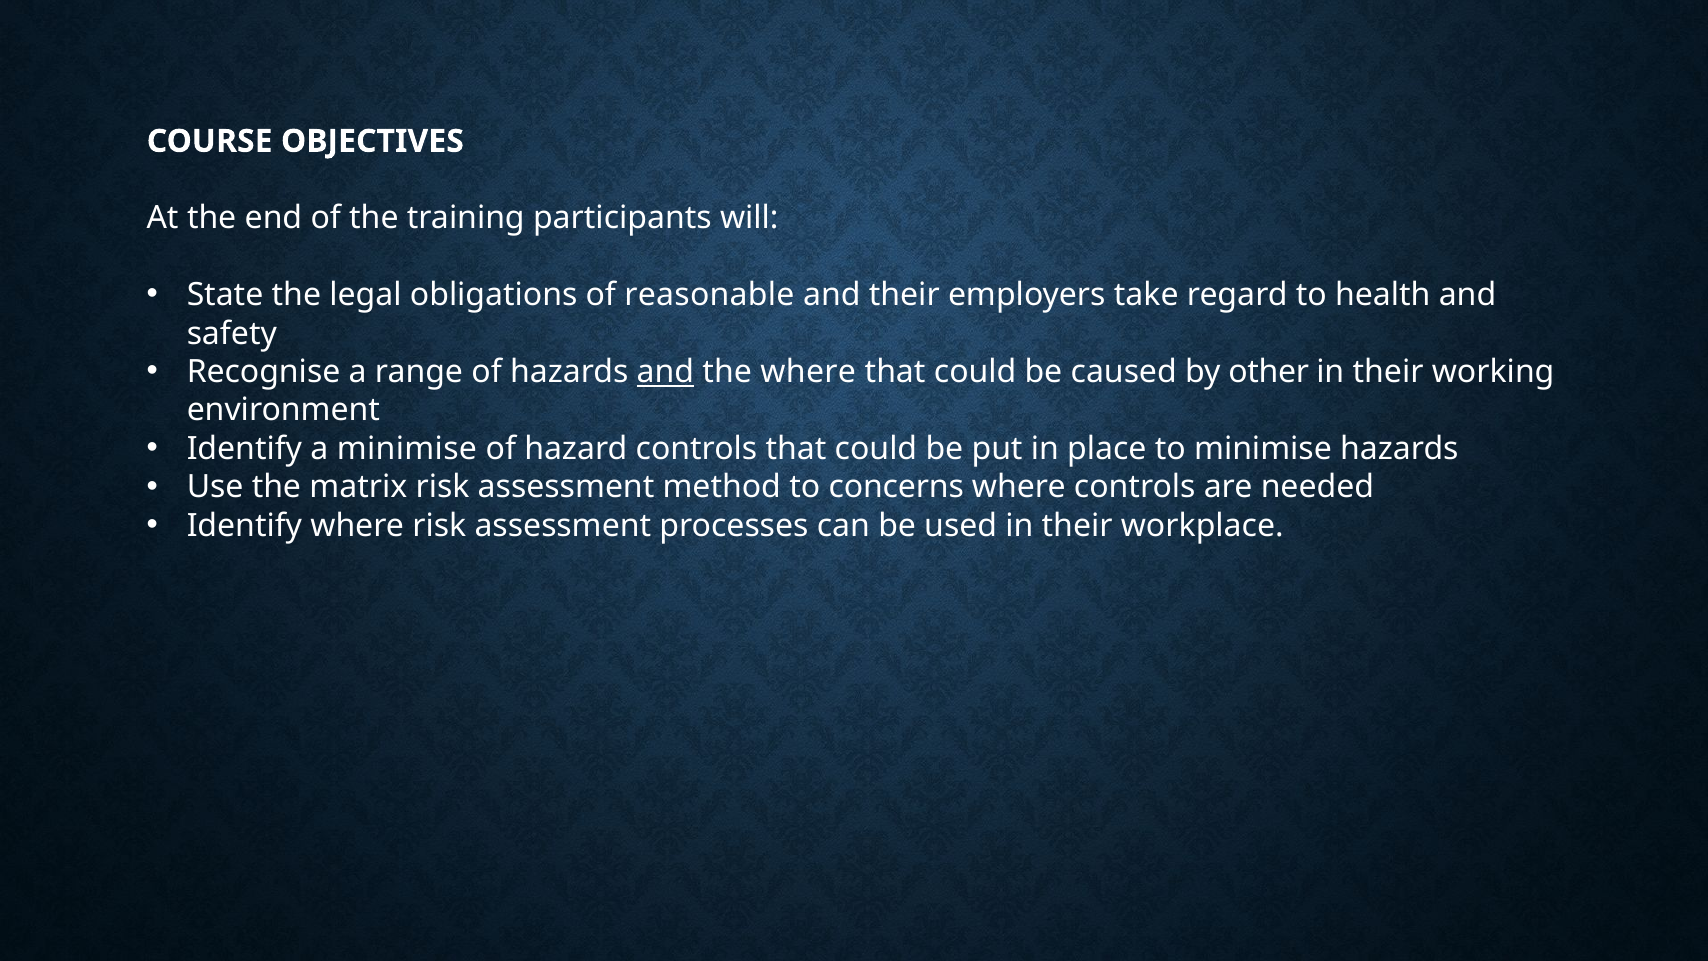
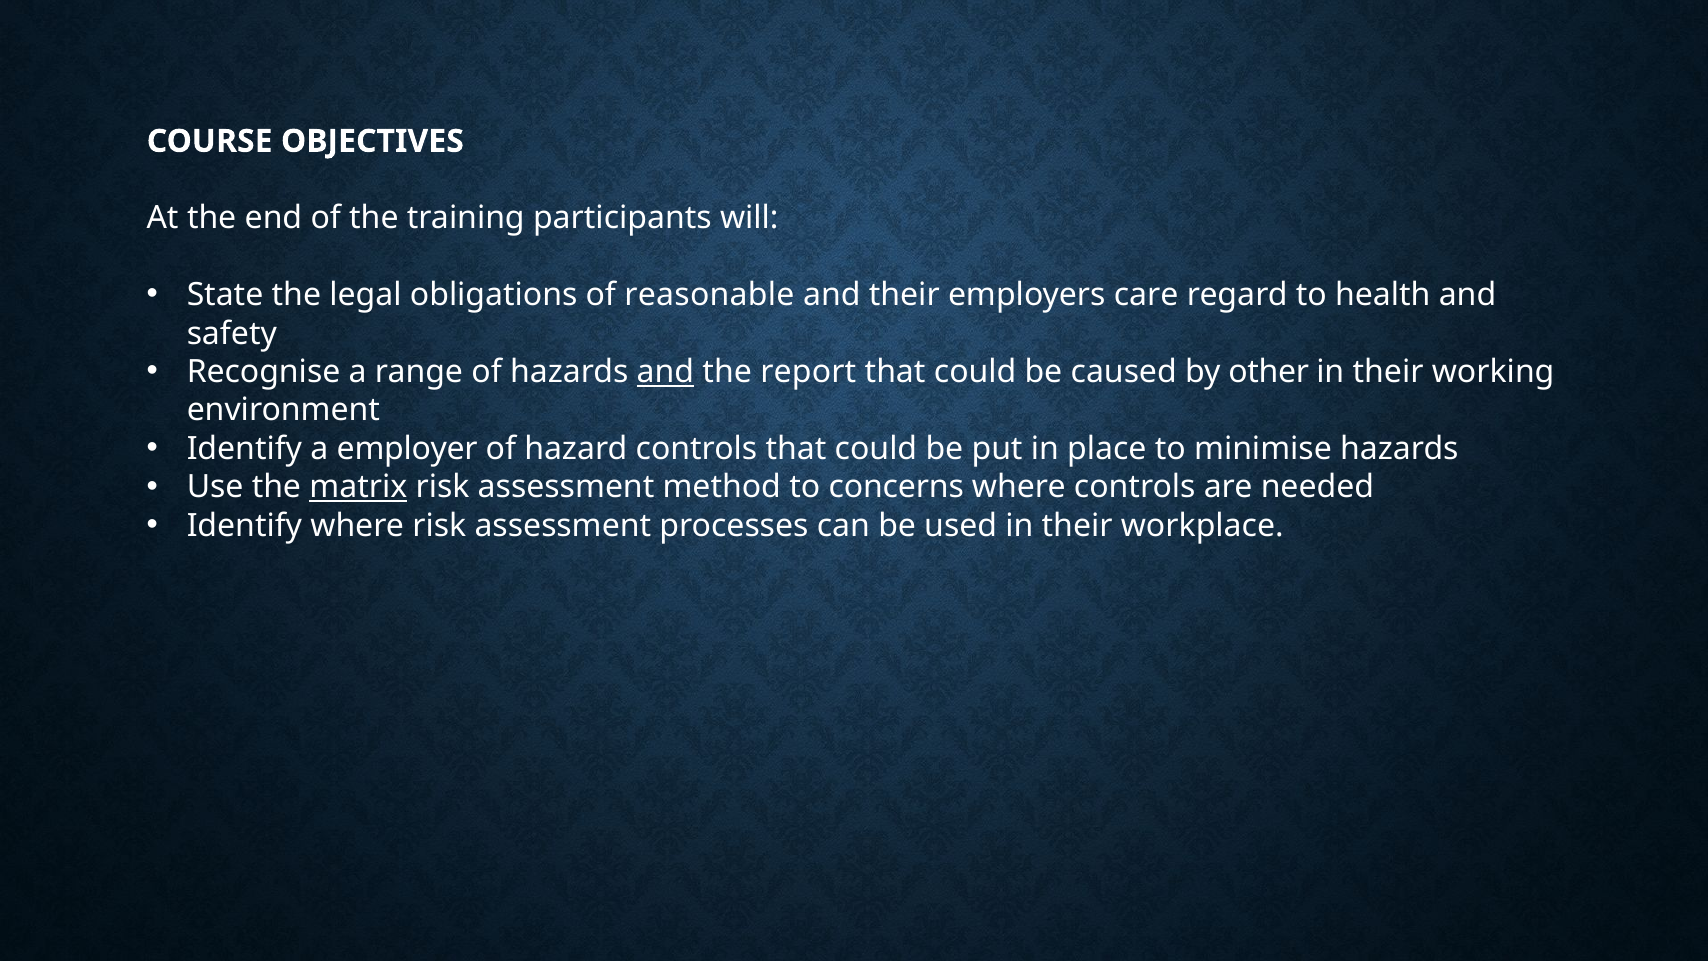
take: take -> care (1146, 295)
the where: where -> report (808, 372)
a minimise: minimise -> employer (407, 449)
matrix underline: none -> present (358, 487)
